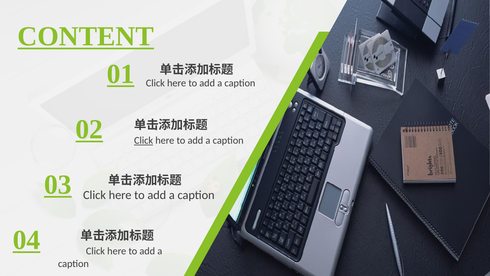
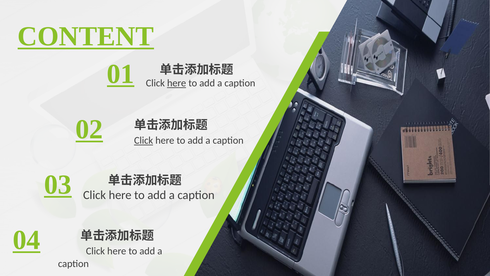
here underline: none -> present (177, 83)
